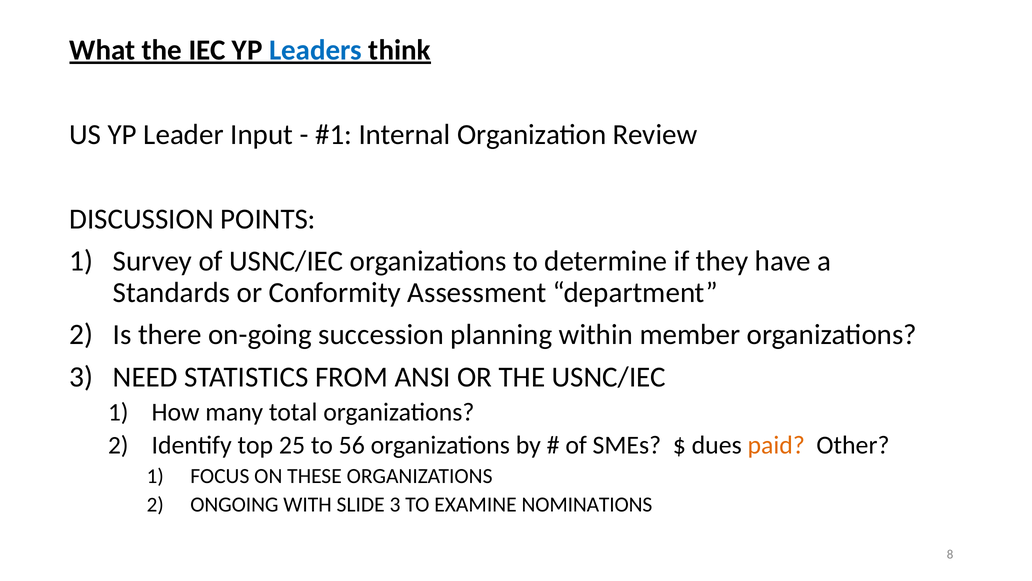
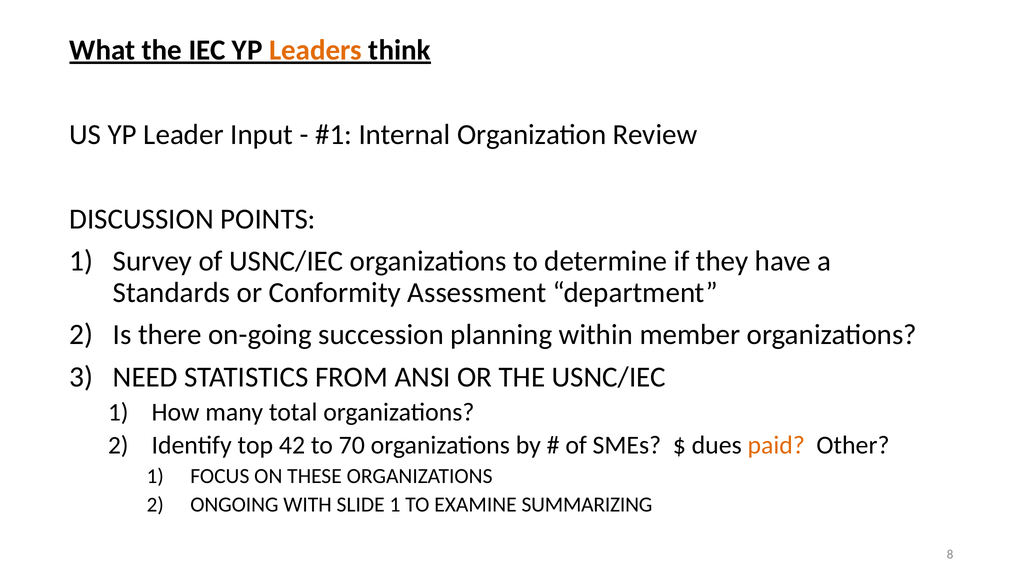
Leaders colour: blue -> orange (316, 50)
25: 25 -> 42 (292, 445)
56: 56 -> 70 (352, 445)
SLIDE 3: 3 -> 1 (395, 504)
NOMINATIONS: NOMINATIONS -> SUMMARIZING (587, 504)
